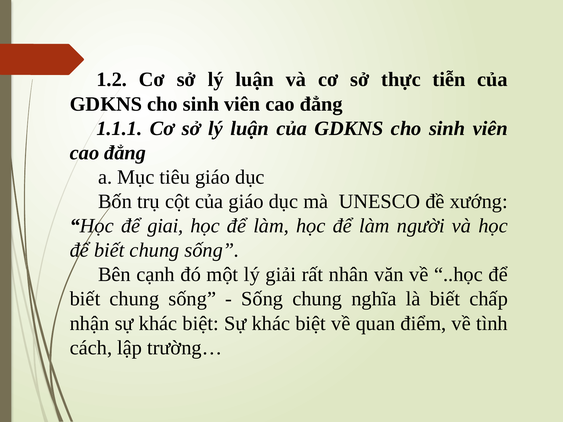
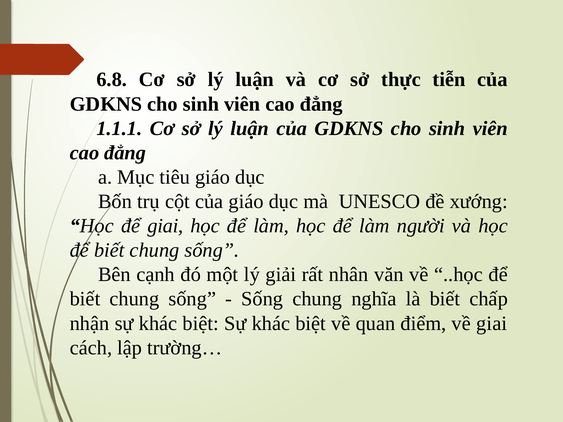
1.2: 1.2 -> 6.8 (112, 80)
về tình: tình -> giai (492, 323)
